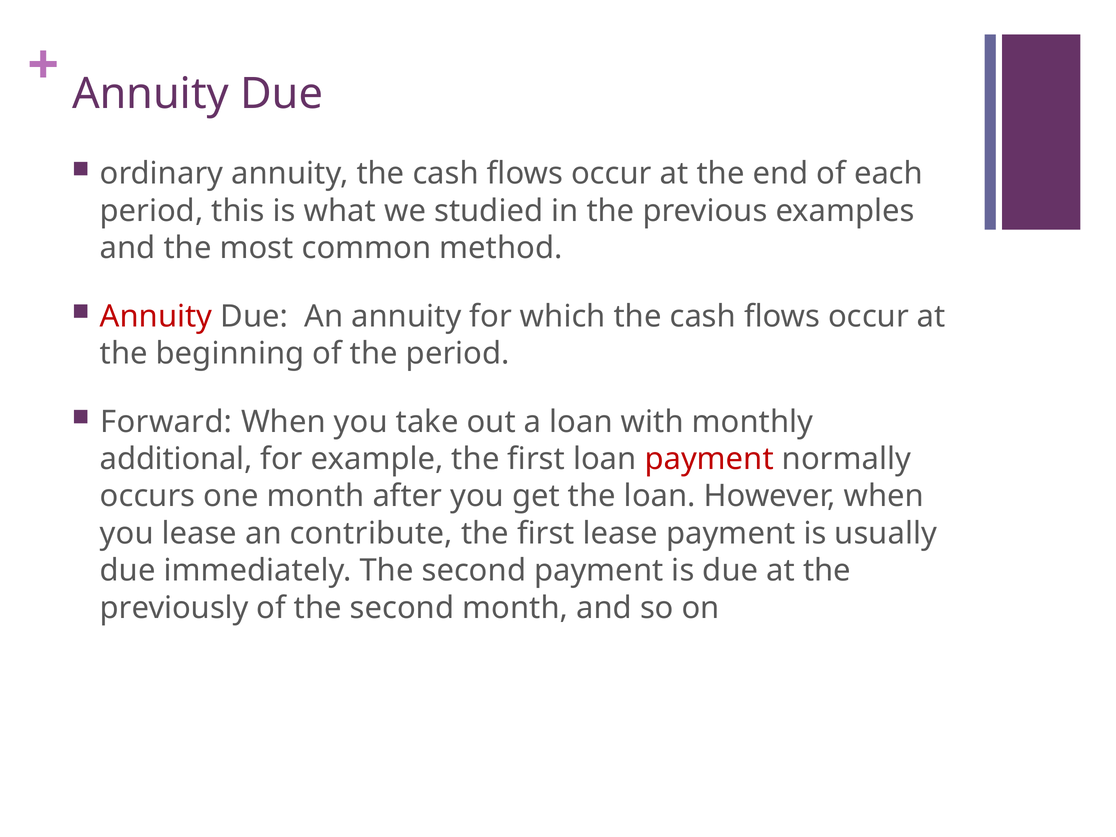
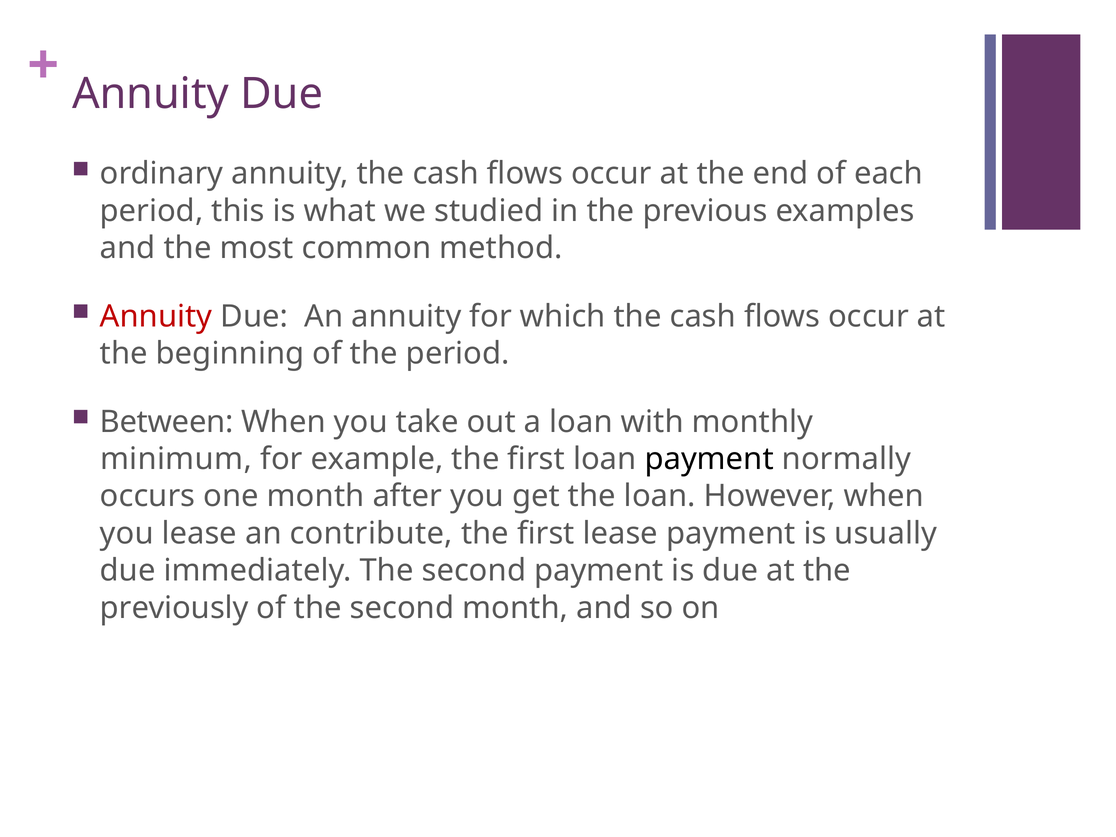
Forward: Forward -> Between (167, 422)
additional: additional -> minimum (176, 459)
payment colour: red -> black (709, 459)
